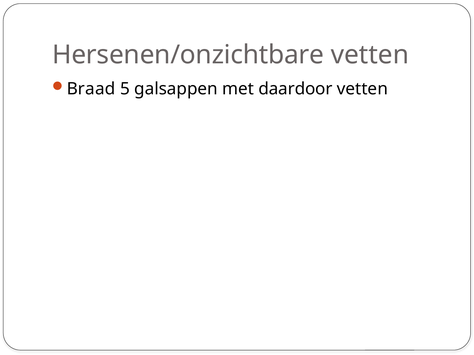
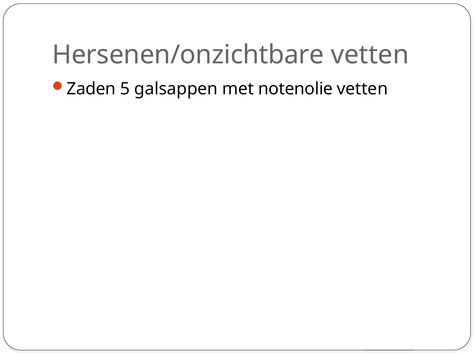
Braad: Braad -> Zaden (91, 89)
daardoor: daardoor -> notenolie (296, 89)
